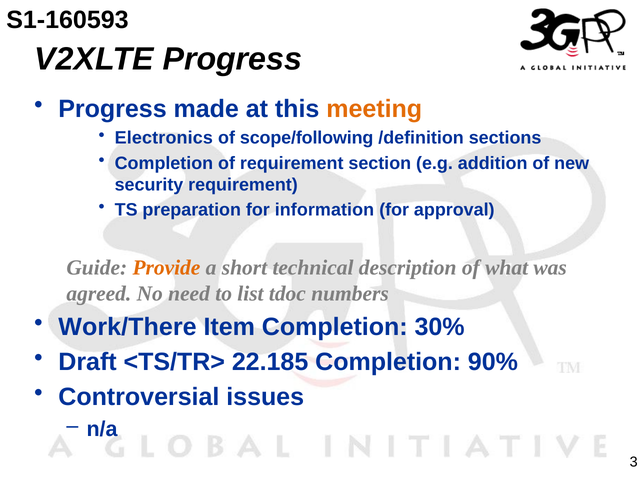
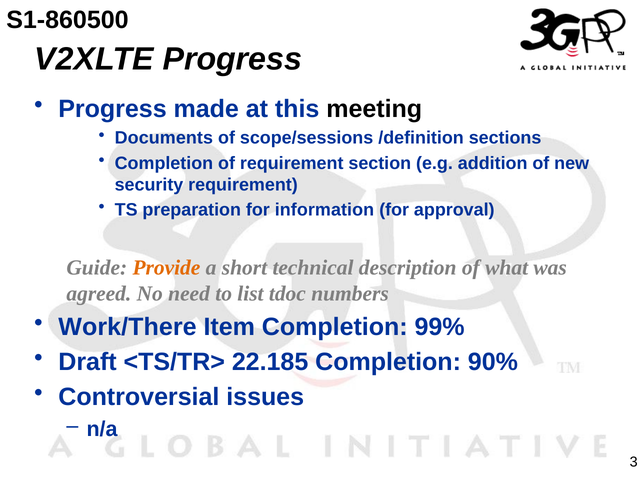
S1-160593: S1-160593 -> S1-860500 (67, 20)
meeting colour: orange -> black (374, 109)
Electronics: Electronics -> Documents (164, 138)
scope/following: scope/following -> scope/sessions (307, 138)
30%: 30% -> 99% (440, 327)
